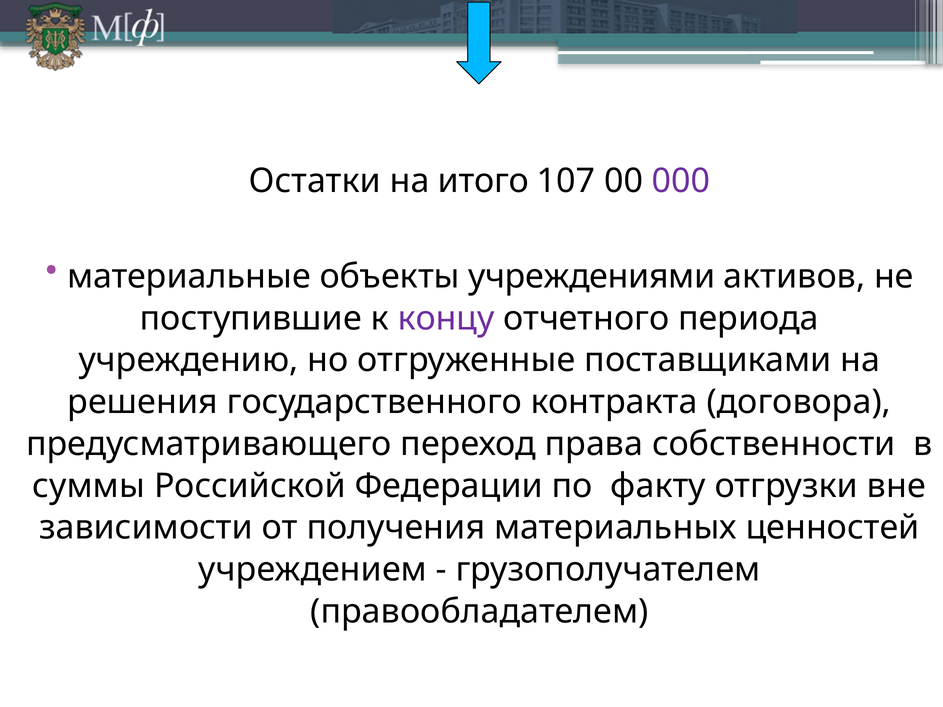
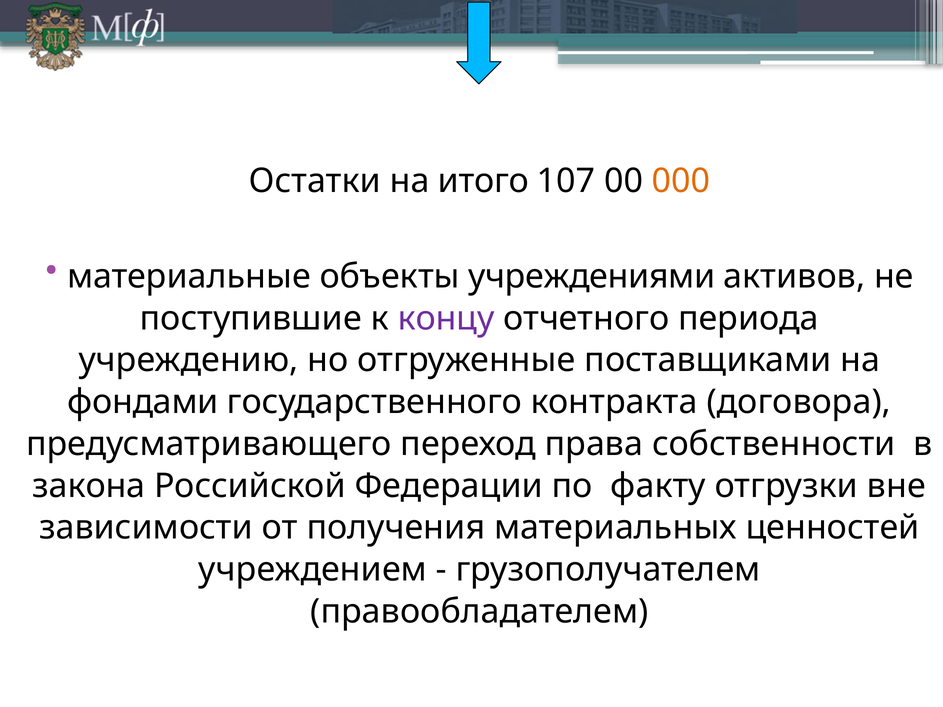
000 colour: purple -> orange (681, 181)
решения: решения -> фондами (143, 402)
суммы: суммы -> закона (89, 486)
